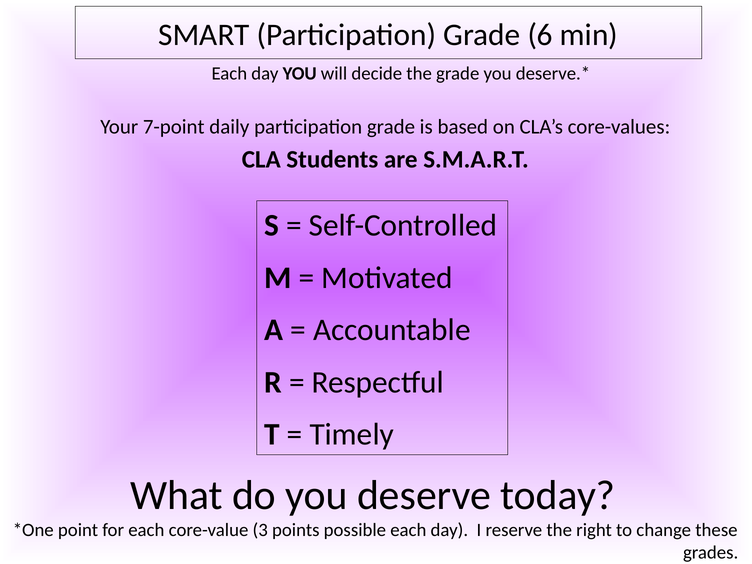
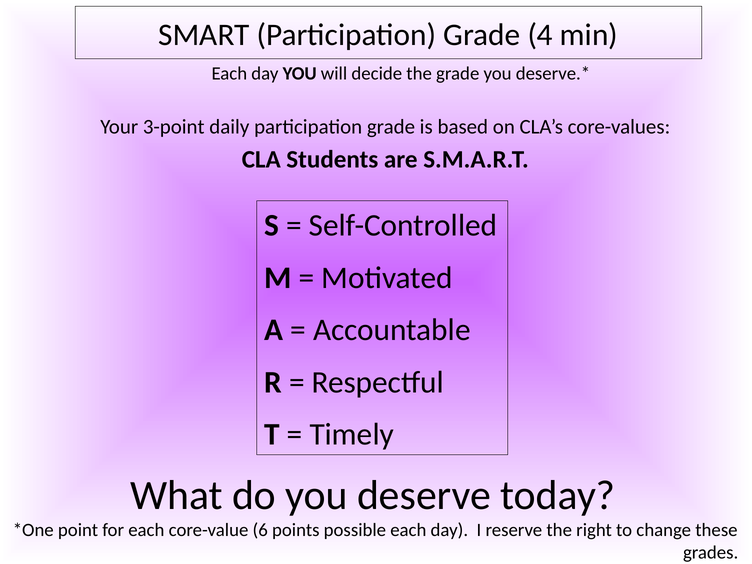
6: 6 -> 4 (540, 35)
7-point: 7-point -> 3-point (174, 127)
3: 3 -> 6 (260, 530)
